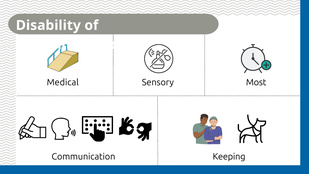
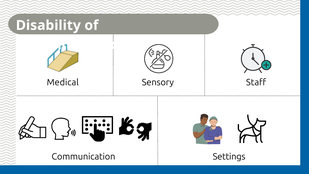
Most: Most -> Staff (256, 82)
Keeping: Keeping -> Settings (229, 157)
